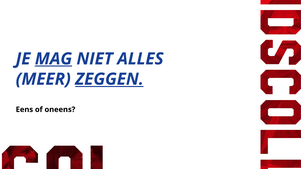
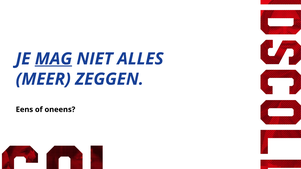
ZEGGEN underline: present -> none (109, 79)
